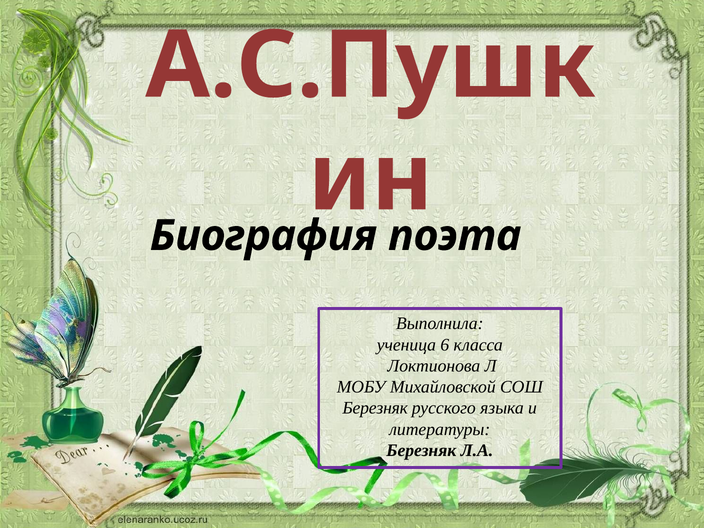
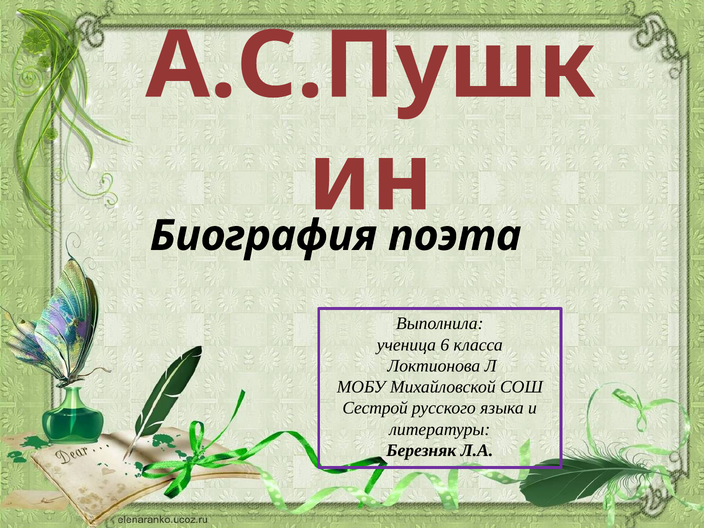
Березняк: Березняк -> Сестрой (375, 408)
